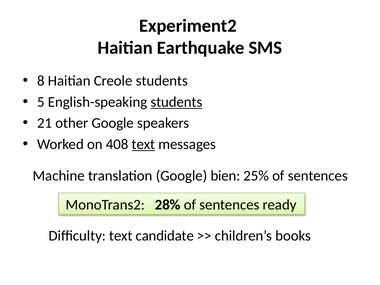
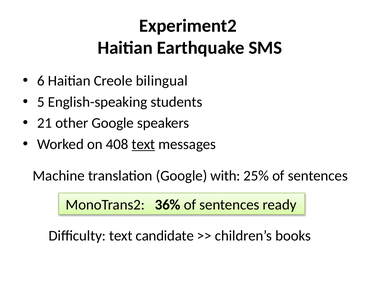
8: 8 -> 6 (41, 81)
Creole students: students -> bilingual (162, 81)
students underline: present -> none (176, 102)
bien: bien -> with (225, 176)
28%: 28% -> 36% (168, 205)
